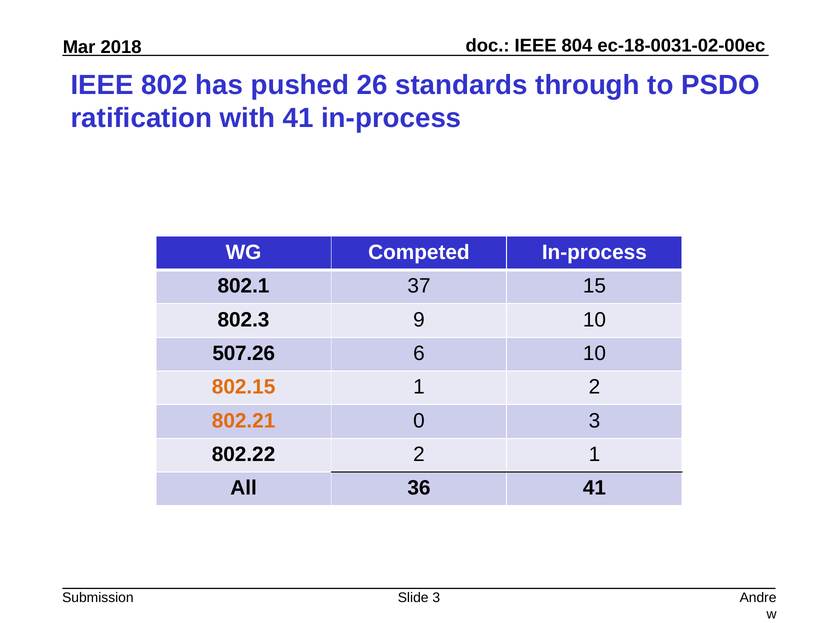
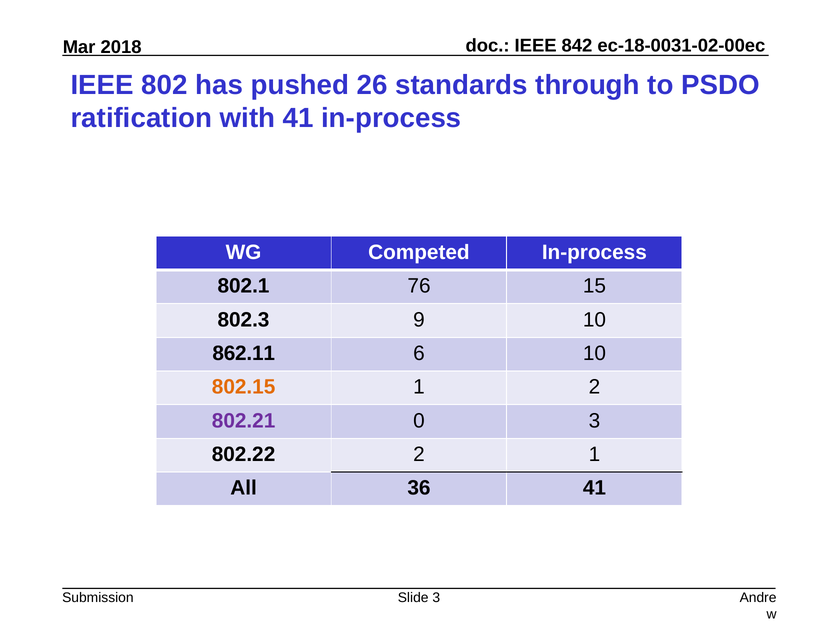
804: 804 -> 842 (577, 46)
37: 37 -> 76 (419, 286)
507.26: 507.26 -> 862.11 (244, 354)
802.21 colour: orange -> purple (244, 421)
